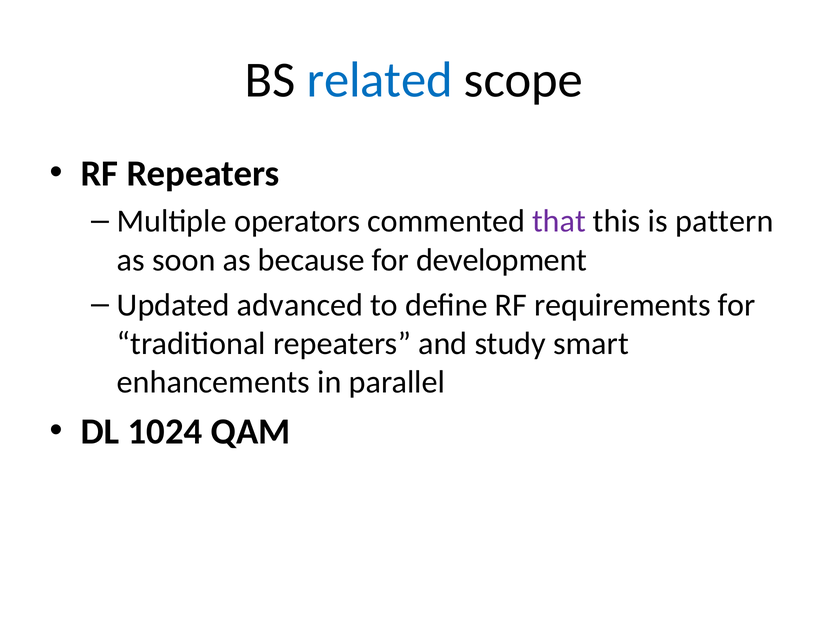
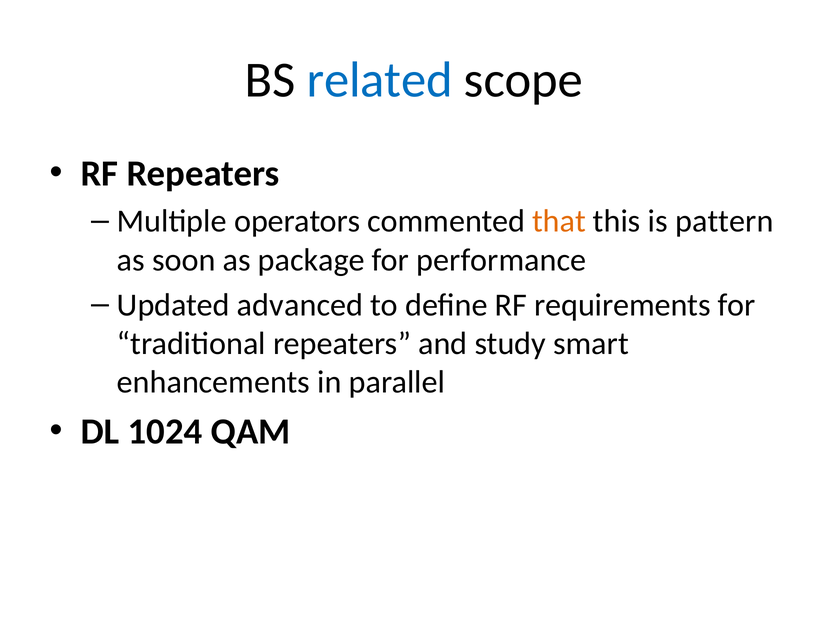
that colour: purple -> orange (559, 221)
because: because -> package (311, 260)
development: development -> performance (501, 260)
